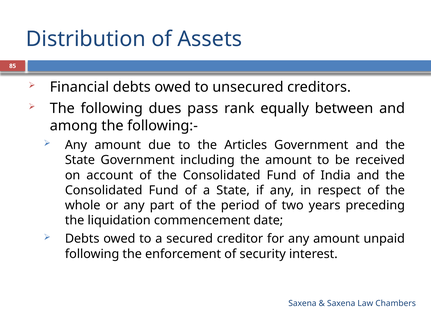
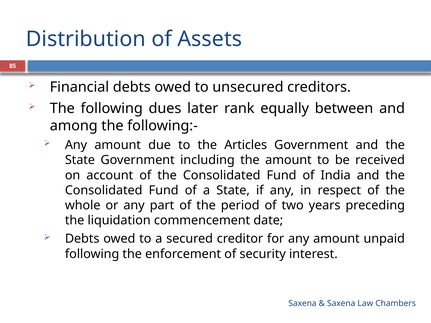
pass: pass -> later (203, 109)
